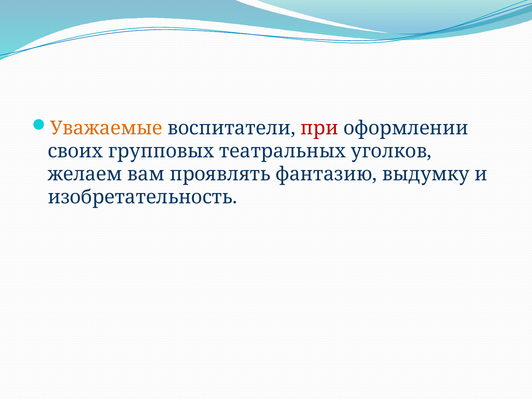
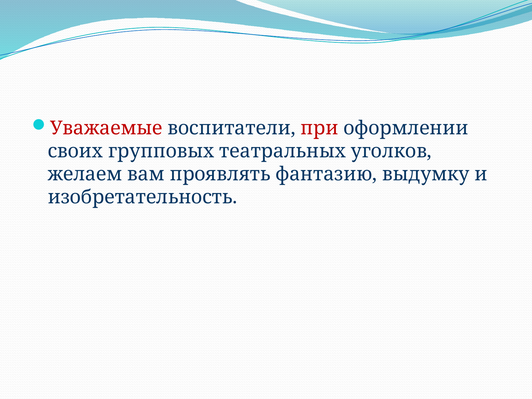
Уважаемые colour: orange -> red (106, 128)
